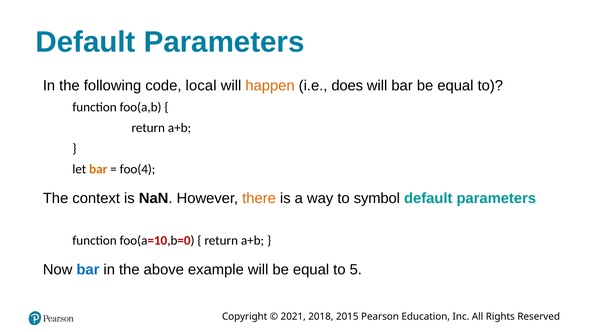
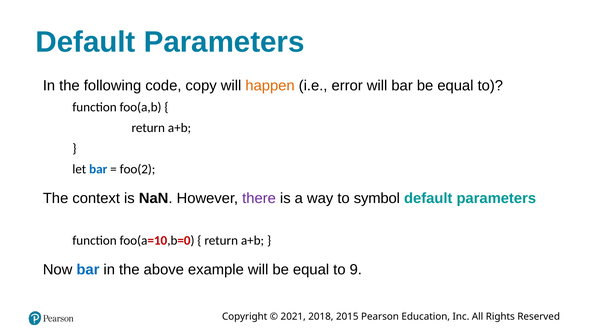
local: local -> copy (201, 86)
does: does -> error (347, 86)
bar colour: orange -> blue (98, 169)
foo(4: foo(4 -> foo(2 (137, 169)
there colour: orange -> purple (259, 198)
5: 5 -> 9 (356, 270)
